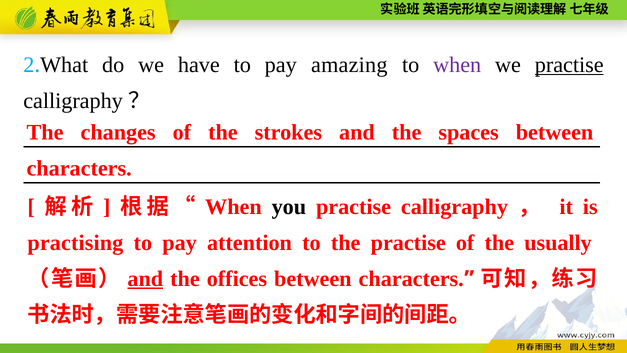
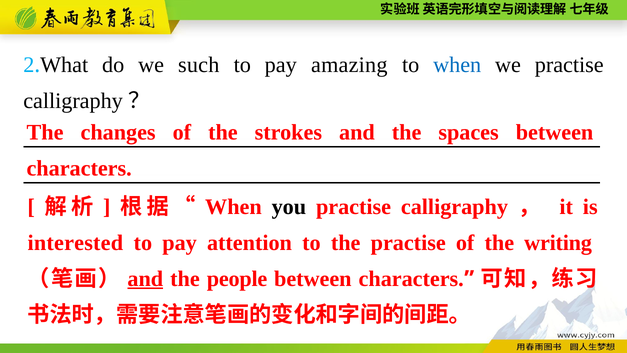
have: have -> such (199, 65)
when colour: purple -> blue (457, 65)
practise underline: present -> none (569, 65)
practising: practising -> interested (75, 243)
usually: usually -> writing (558, 243)
offices: offices -> people (237, 279)
